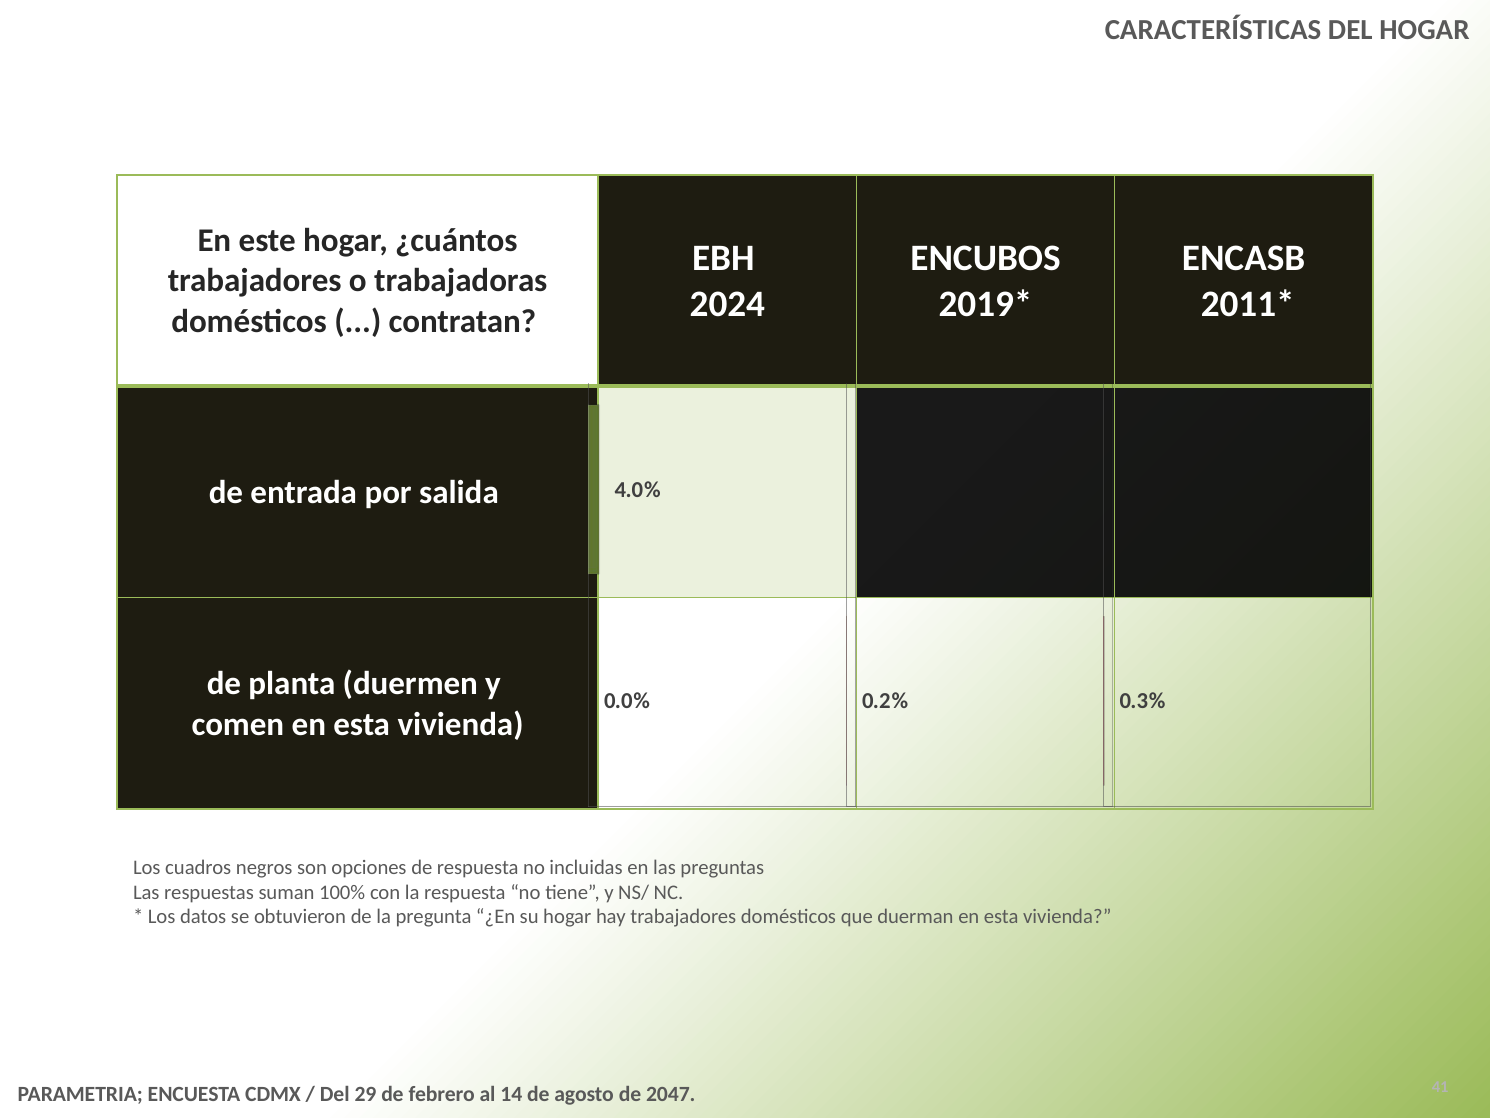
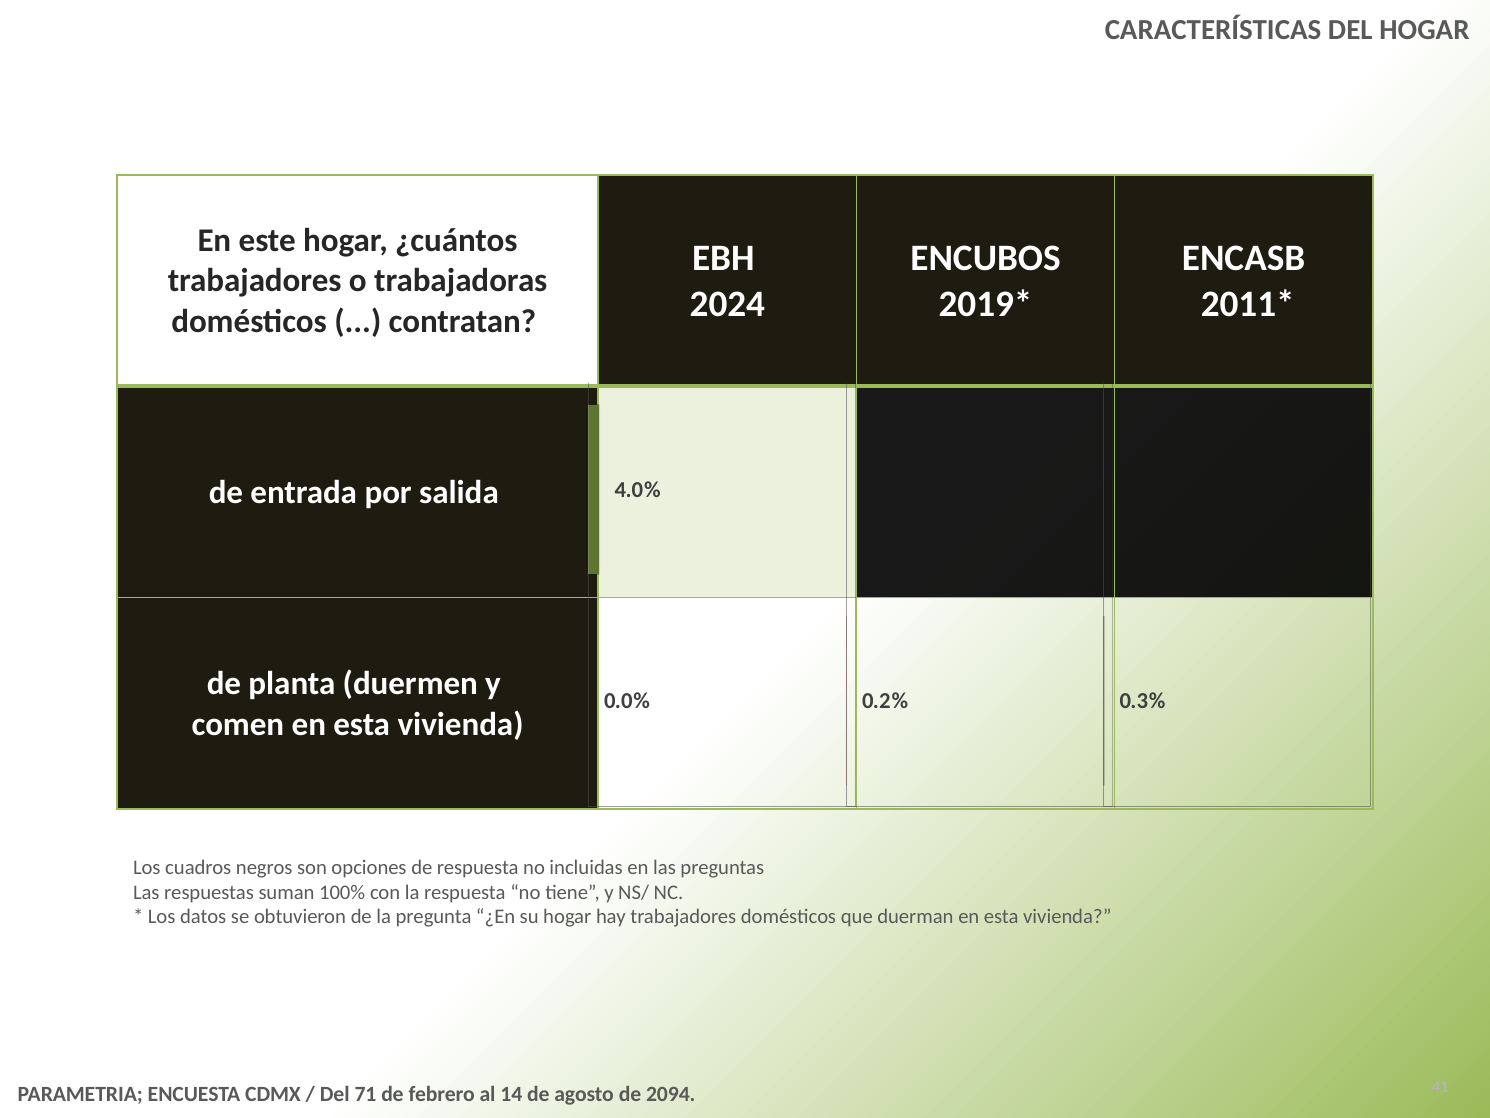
29: 29 -> 71 (366, 1094)
2047: 2047 -> 2094 (671, 1094)
